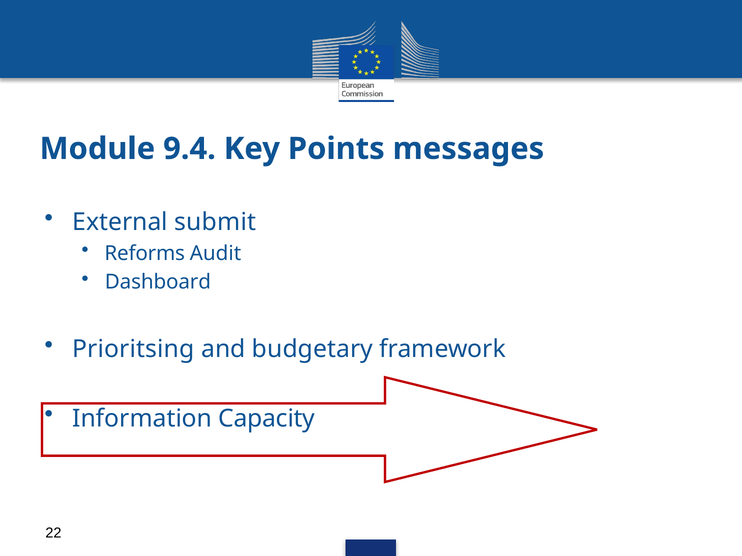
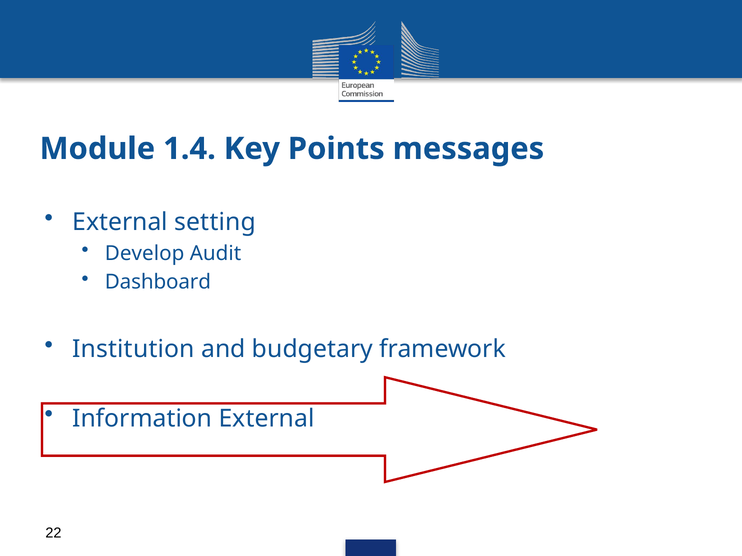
9.4: 9.4 -> 1.4 (189, 149)
submit: submit -> setting (215, 223)
Reforms: Reforms -> Develop (145, 254)
Prioritsing: Prioritsing -> Institution (133, 349)
Information Capacity: Capacity -> External (267, 419)
